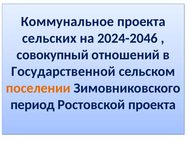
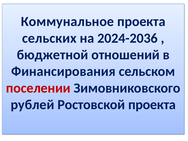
2024-2046: 2024-2046 -> 2024-2036 (127, 38)
совокупный: совокупный -> бюджетной (52, 55)
Государственной: Государственной -> Финансирования (63, 71)
поселении colour: orange -> red (38, 88)
период: период -> рублей (32, 105)
